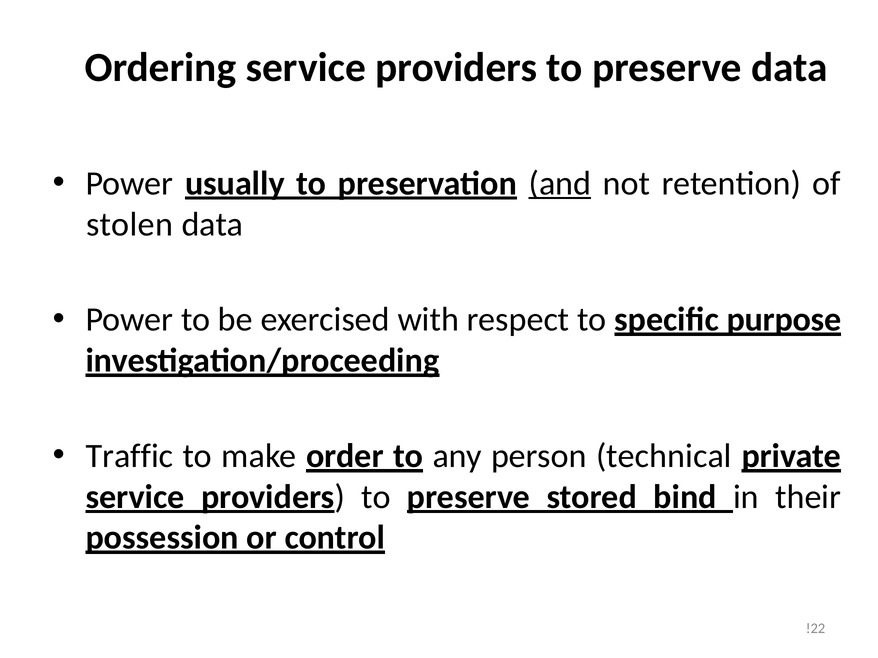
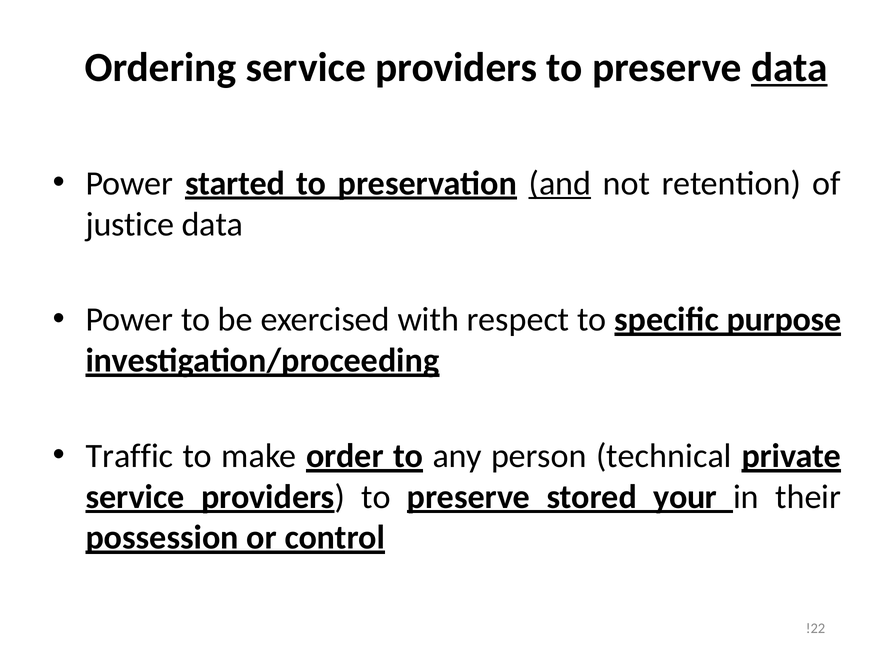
data underline: none -> present (789, 67)
usually: usually -> started (235, 184)
stolen: stolen -> justice (130, 224)
bind: bind -> your (685, 497)
